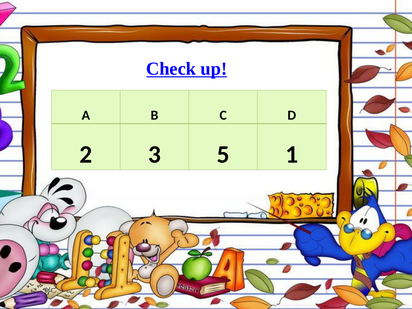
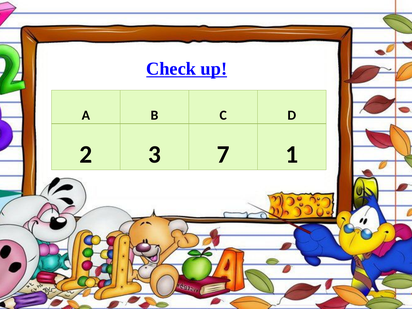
5: 5 -> 7 (223, 155)
